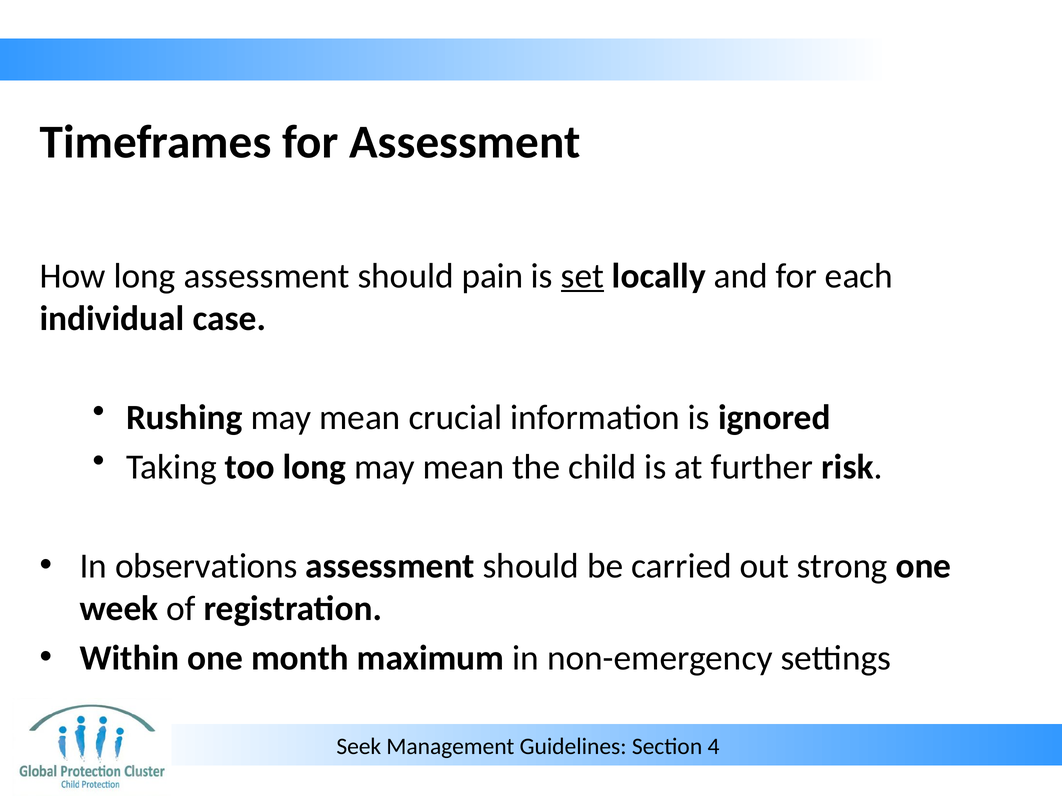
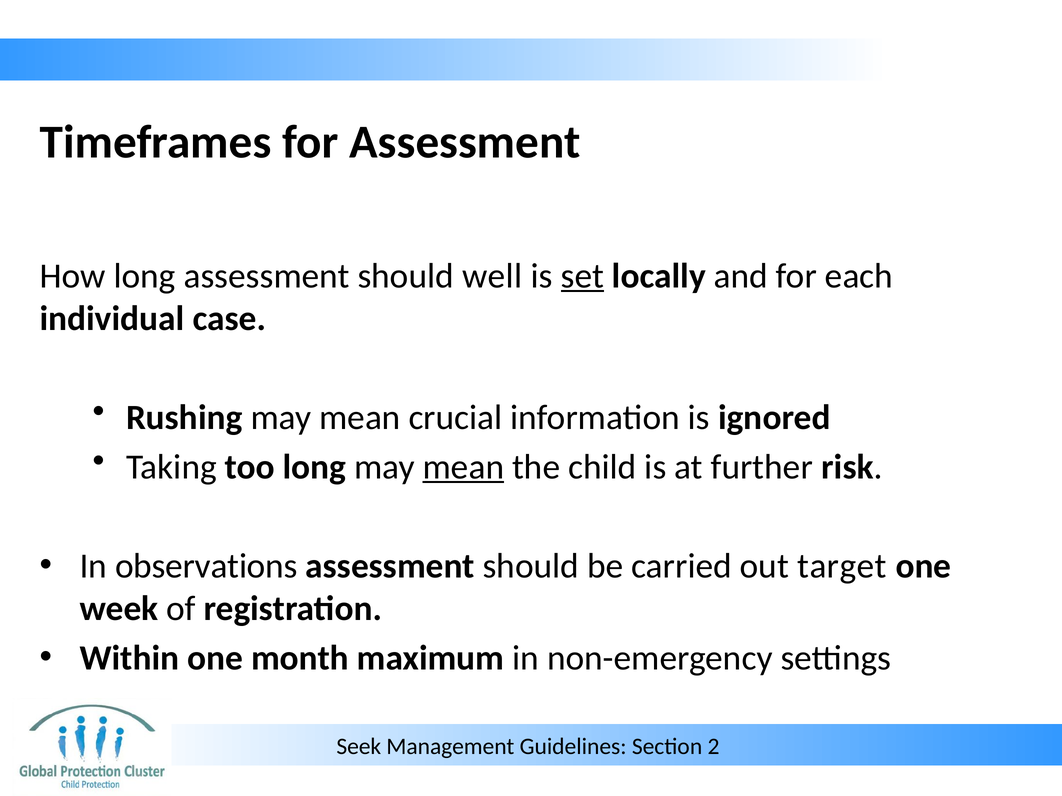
pain: pain -> well (492, 276)
mean underline: none -> present (463, 467)
strong: strong -> target (842, 566)
4: 4 -> 2 (714, 747)
